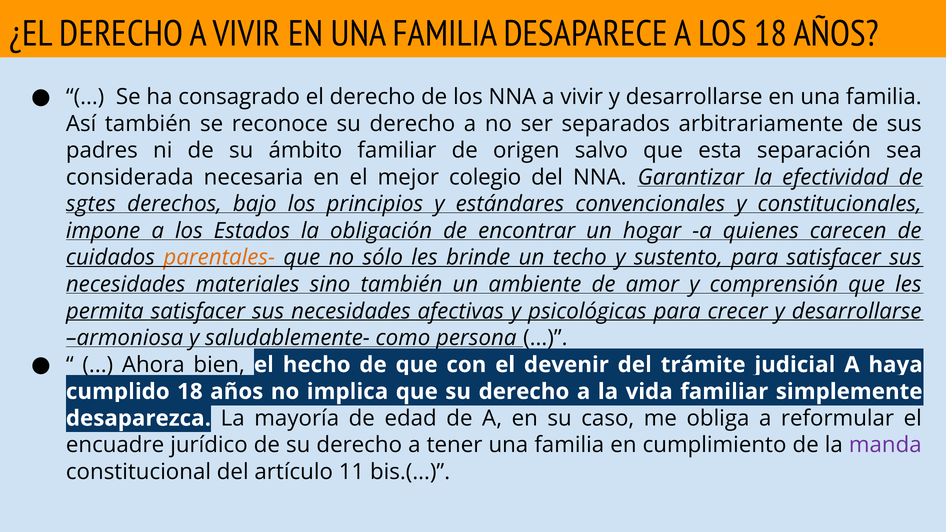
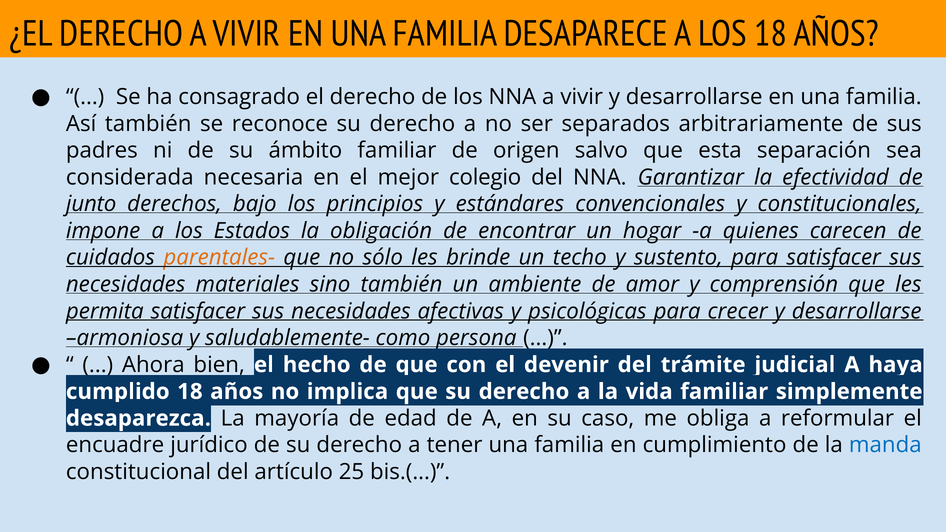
sgtes: sgtes -> junto (91, 204)
manda colour: purple -> blue (885, 445)
11: 11 -> 25 (351, 472)
